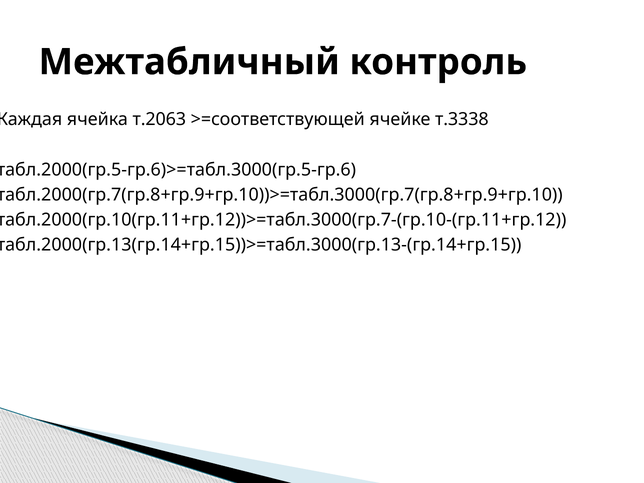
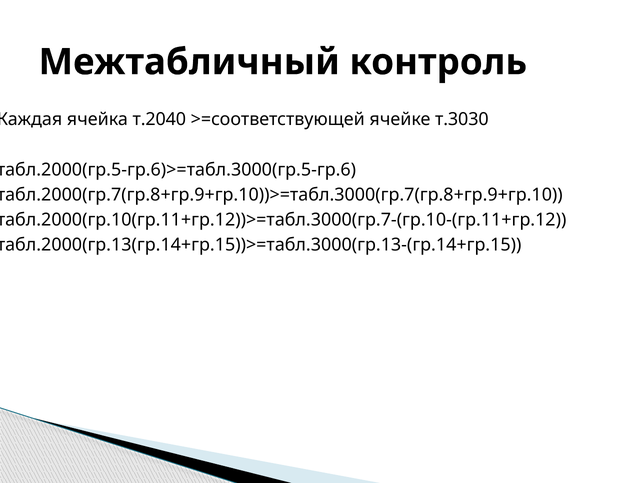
т.2063: т.2063 -> т.2040 (159, 120)
т.3338: т.3338 -> т.3030 (462, 120)
